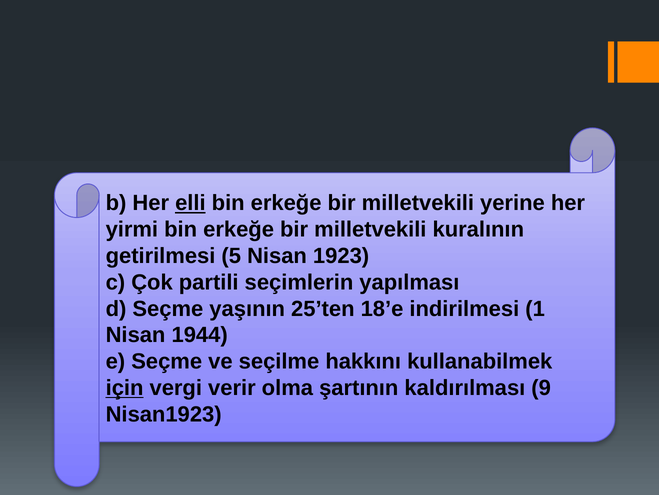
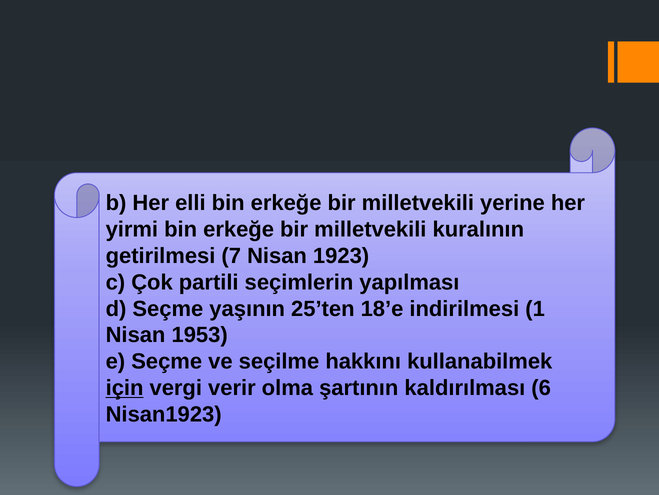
elli underline: present -> none (190, 203)
5: 5 -> 7 (231, 256)
1944: 1944 -> 1953 (200, 335)
9: 9 -> 6 (541, 387)
